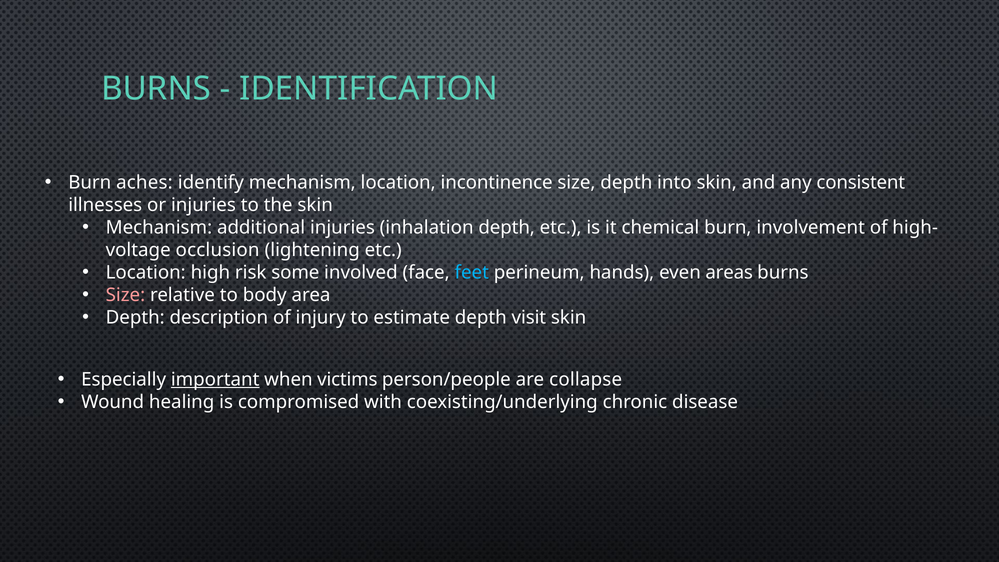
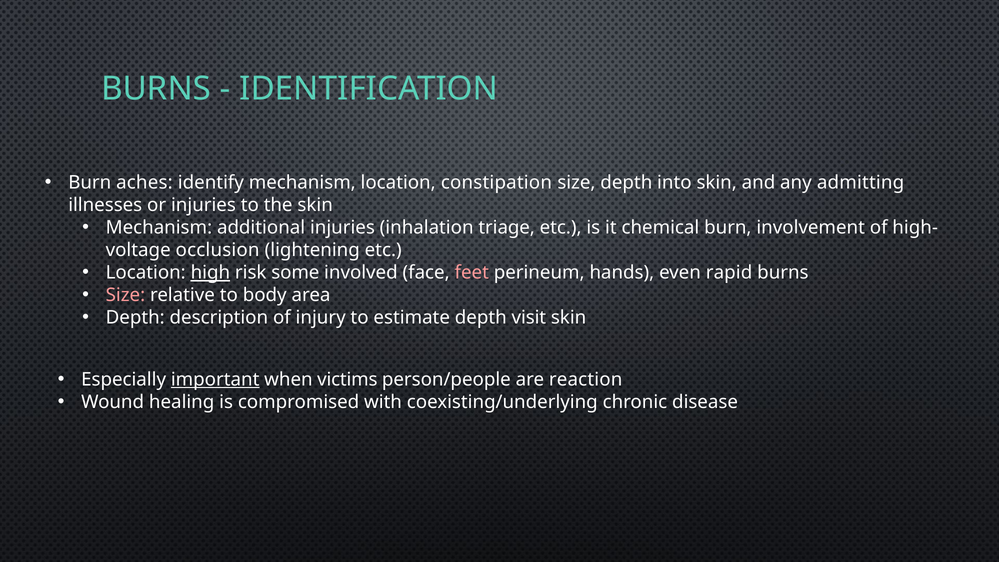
incontinence: incontinence -> constipation (496, 183)
consistent: consistent -> admitting (861, 183)
inhalation depth: depth -> triage (507, 228)
high underline: none -> present (210, 273)
feet colour: light blue -> pink (472, 273)
areas: areas -> rapid (729, 273)
collapse: collapse -> reaction (586, 379)
